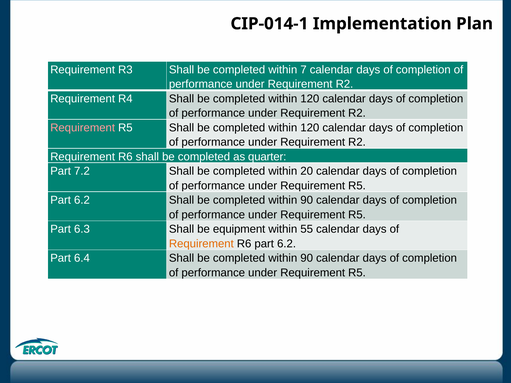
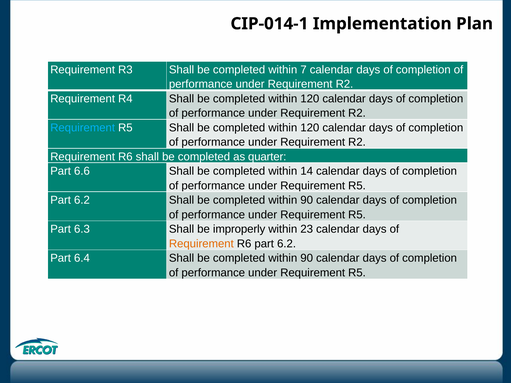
Requirement colour: pink -> light blue (83, 128)
7.2: 7.2 -> 6.6 (82, 171)
20: 20 -> 14 (307, 171)
equipment: equipment -> improperly (239, 229)
55: 55 -> 23 (307, 229)
